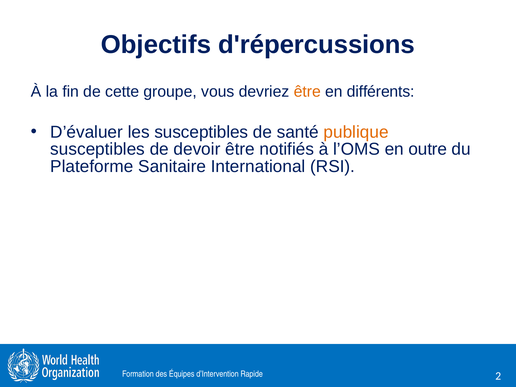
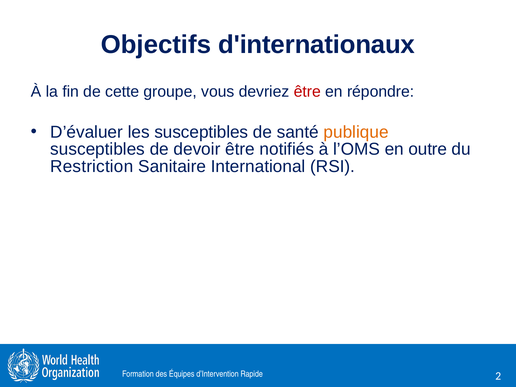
d'répercussions: d'répercussions -> d'internationaux (317, 45)
être colour: orange -> red (307, 92)
différents: différents -> répondre (381, 92)
Plateforme: Plateforme -> Restriction (92, 166)
